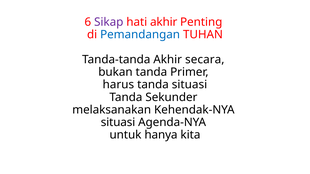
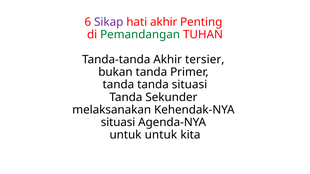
Pemandangan colour: blue -> green (140, 35)
secara: secara -> tersier (205, 60)
harus: harus -> tanda (118, 85)
untuk hanya: hanya -> untuk (161, 135)
